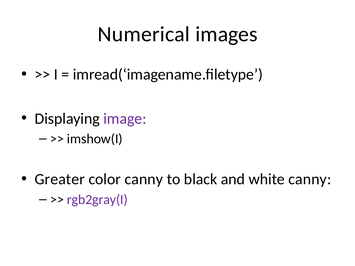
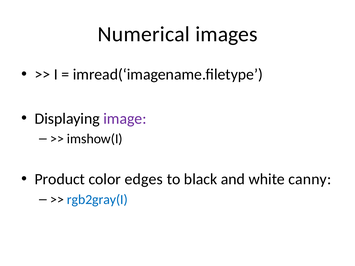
Greater: Greater -> Product (60, 179)
color canny: canny -> edges (144, 179)
rgb2gray(I colour: purple -> blue (97, 200)
